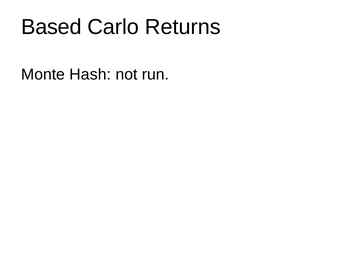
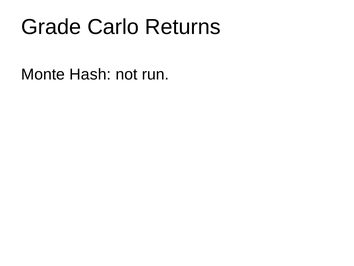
Based: Based -> Grade (51, 27)
